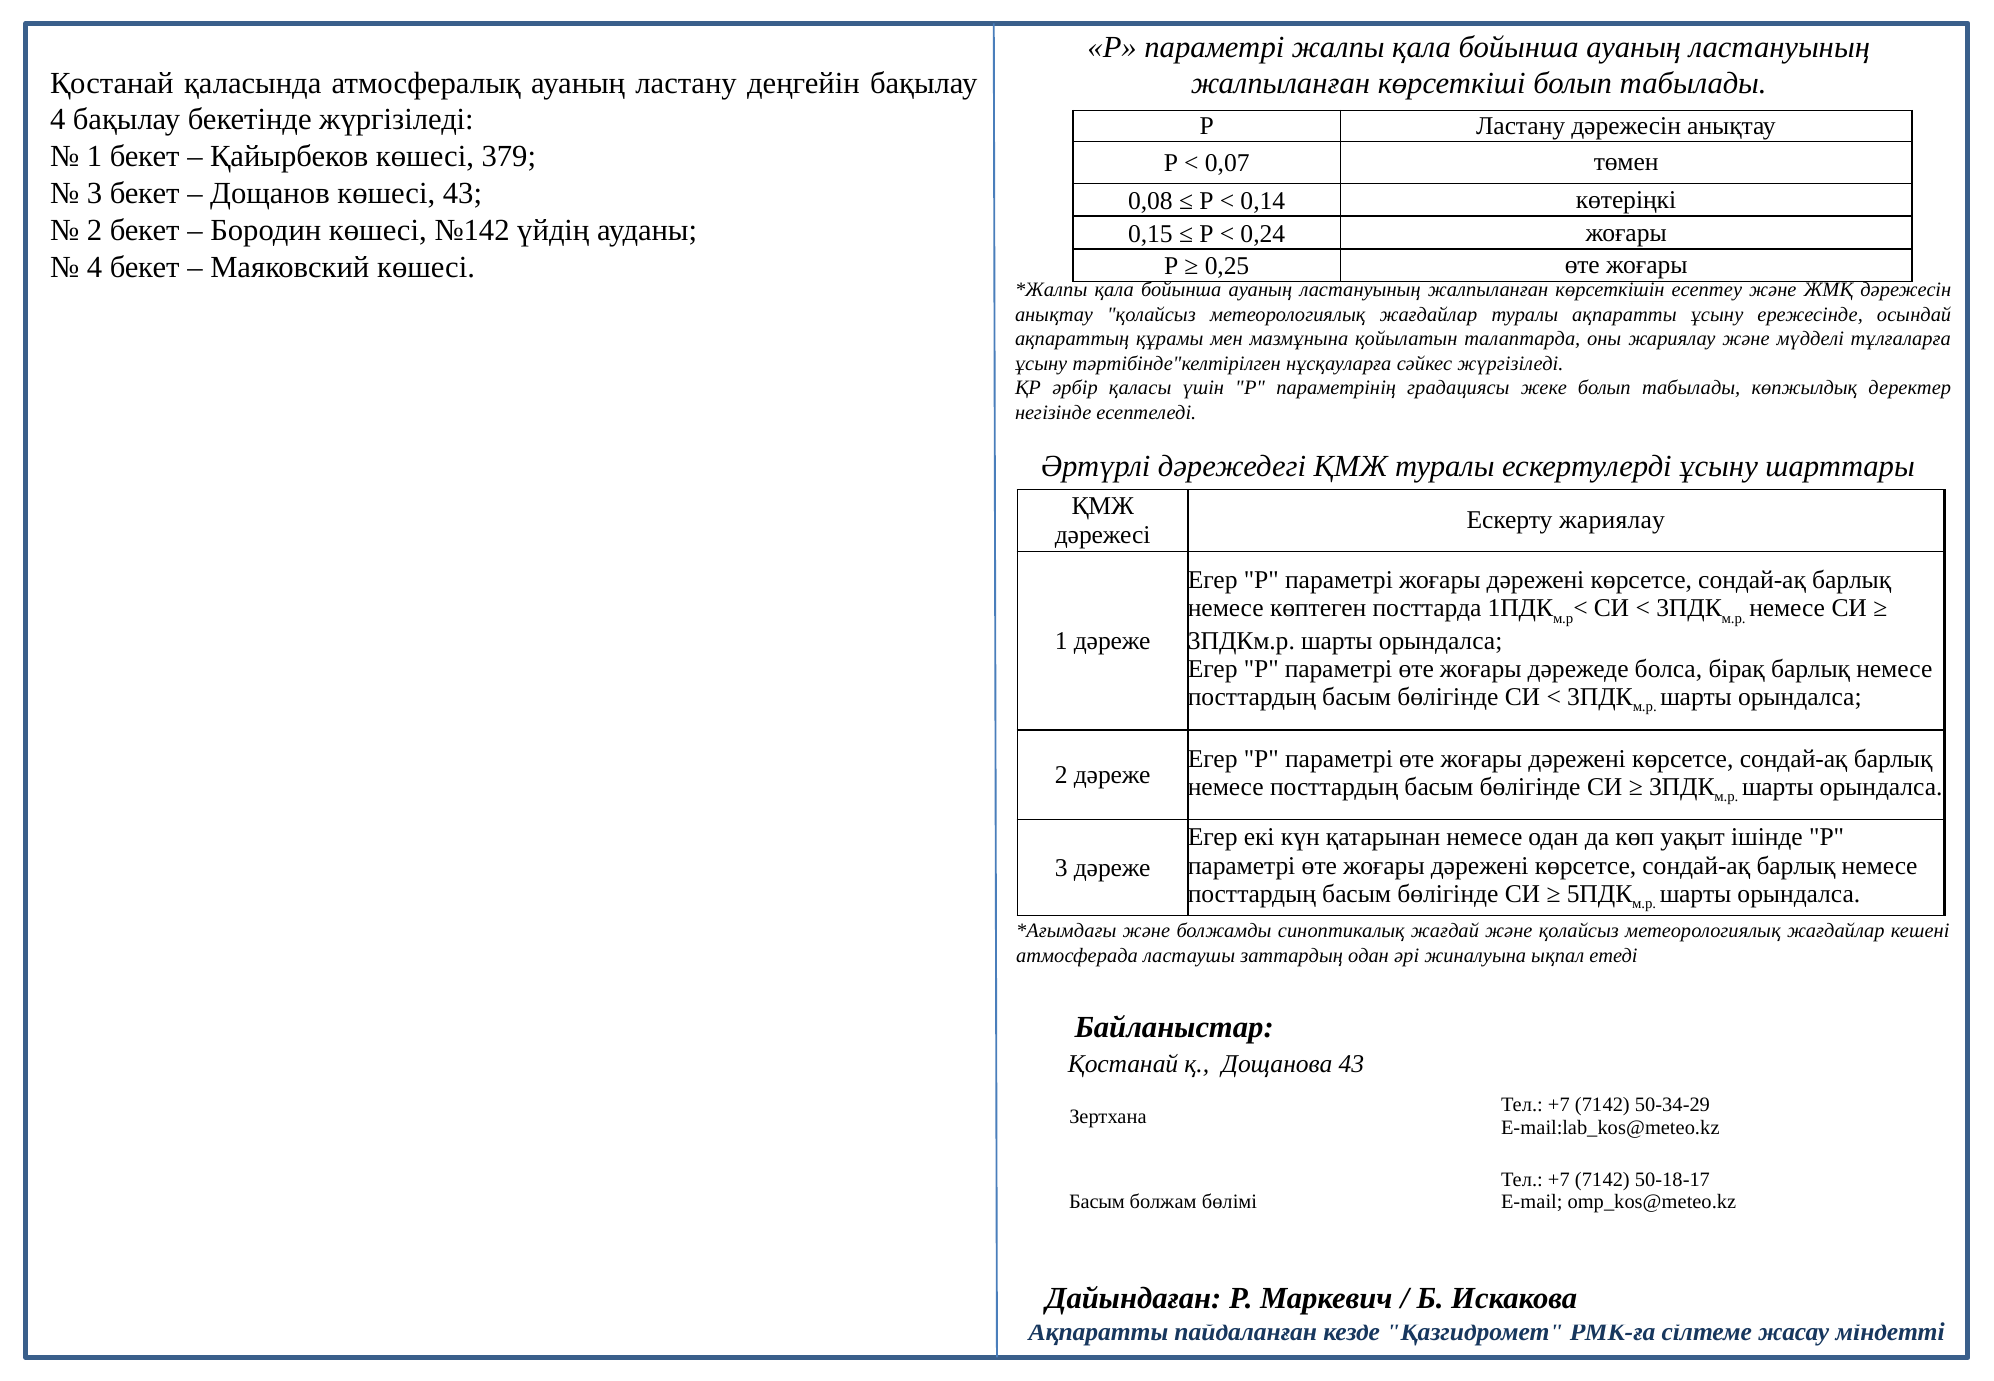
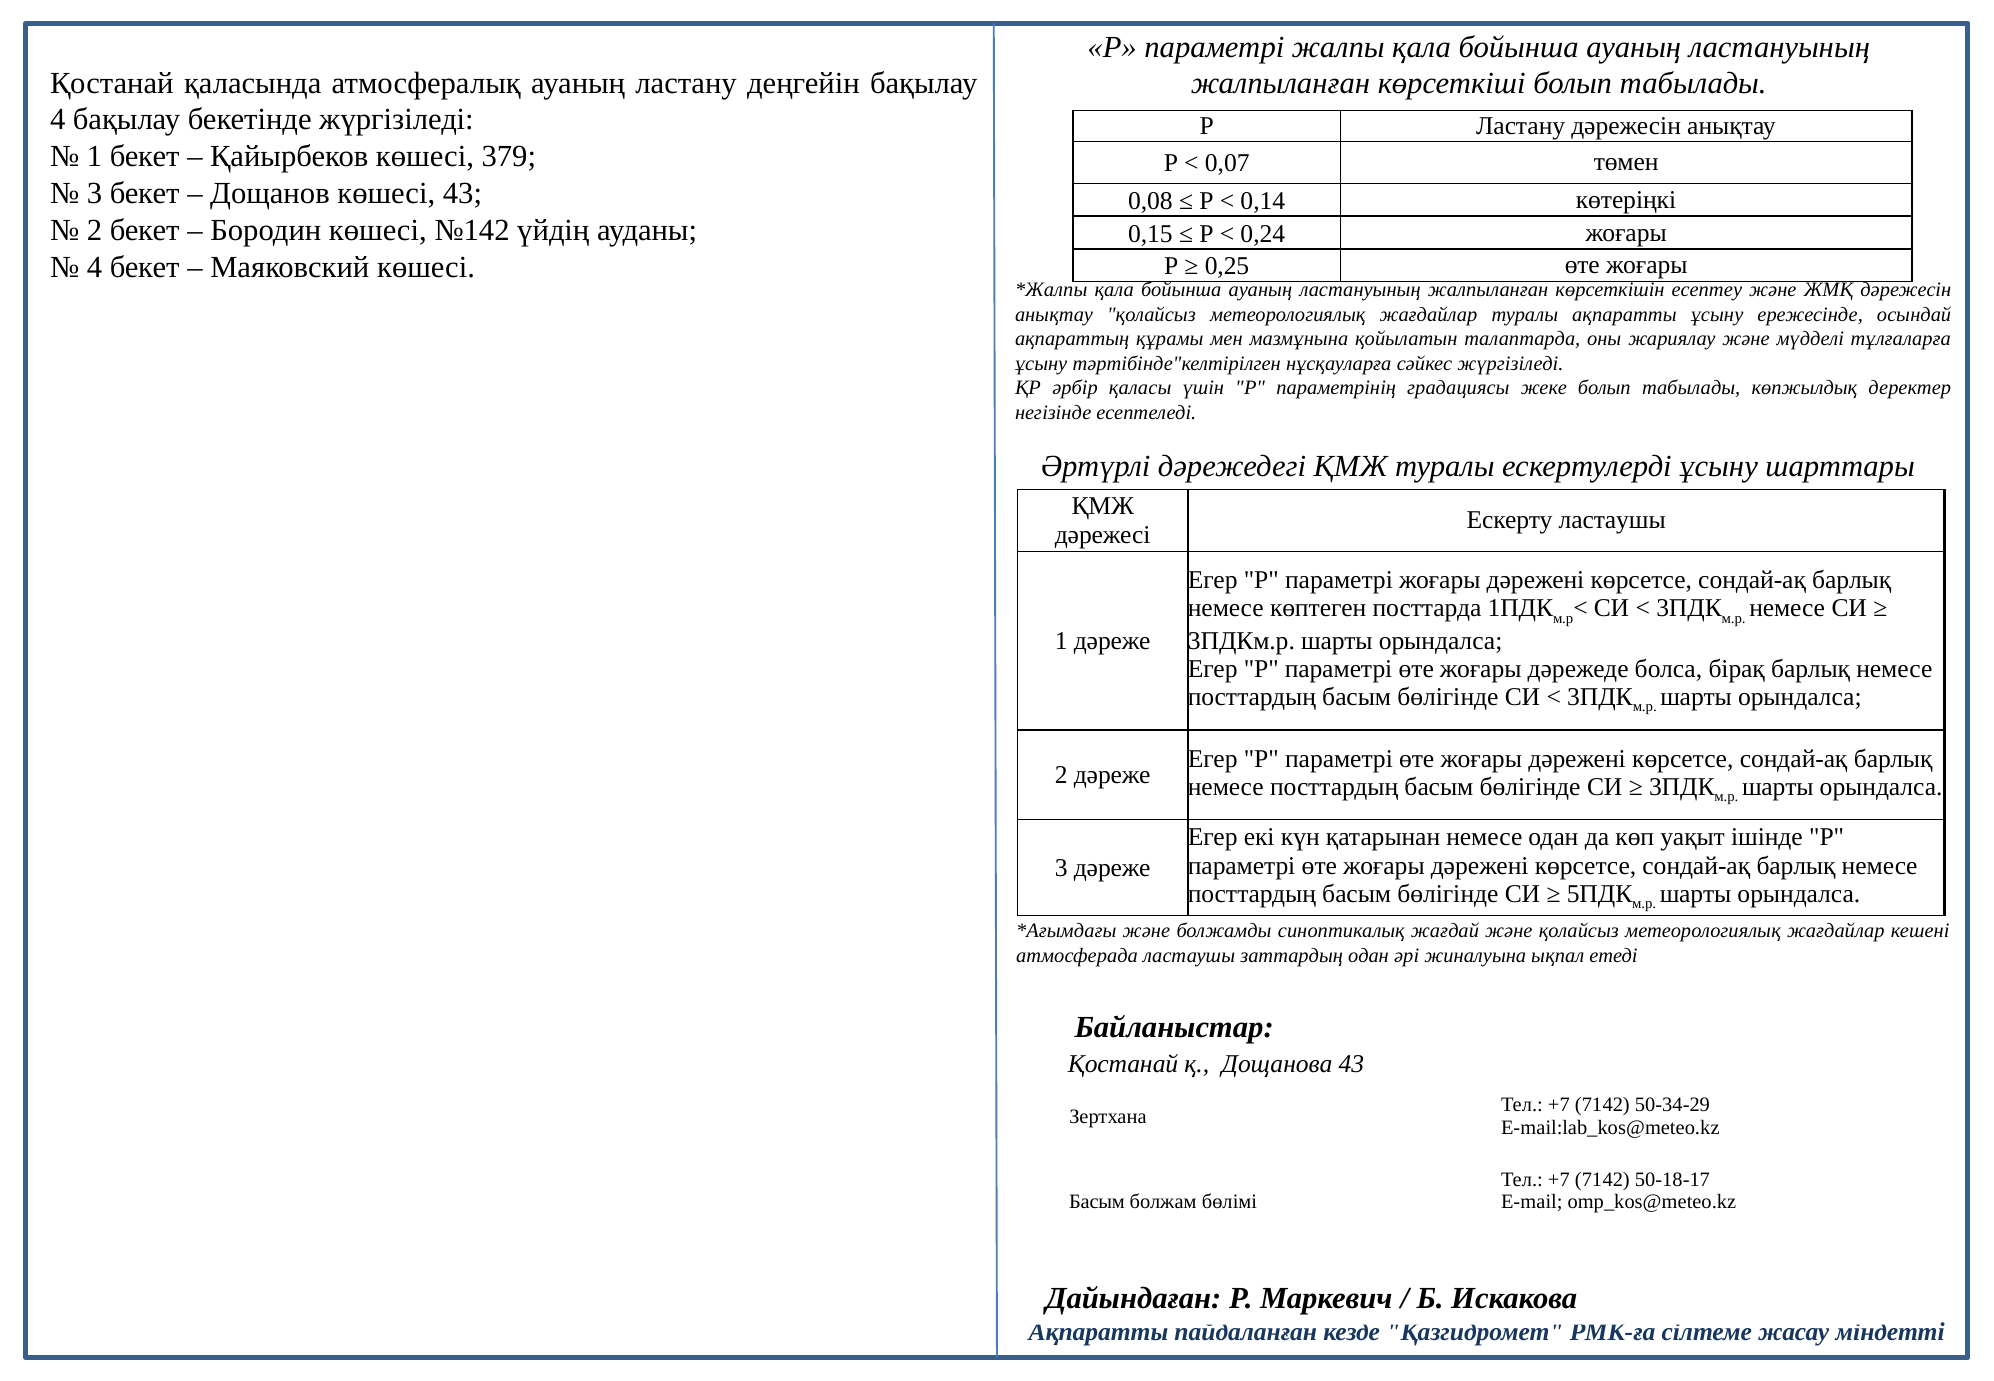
Ескерту жариялау: жариялау -> ластаушы (1612, 520)
